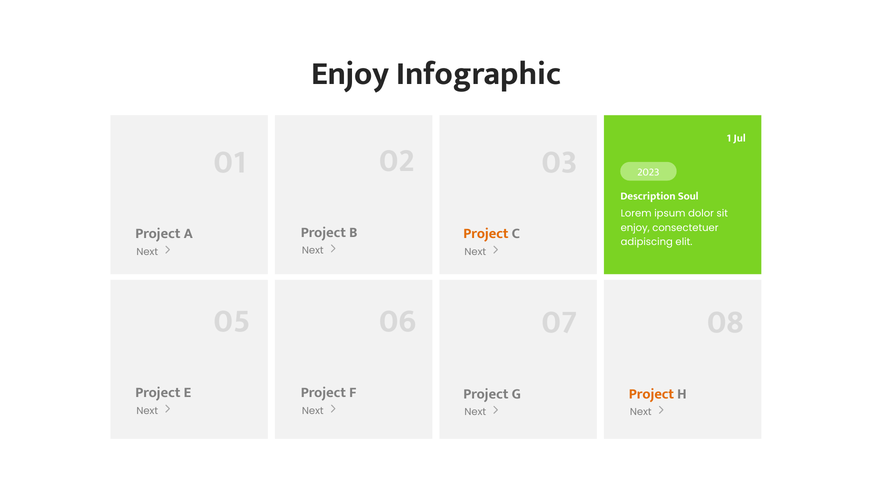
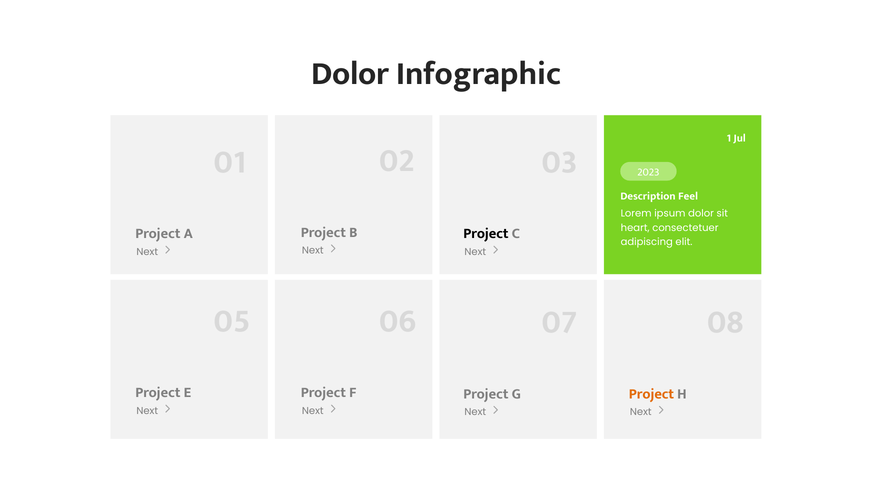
Enjoy: Enjoy -> Dolor (350, 74)
Soul: Soul -> Feel (688, 196)
enjoy: enjoy -> heart (635, 228)
Project colour: orange -> black (486, 234)
